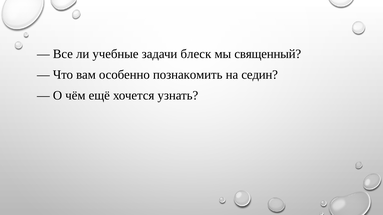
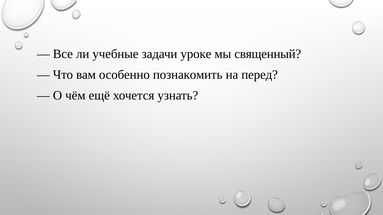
блеск: блеск -> уроке (196, 54)
седин: седин -> перед (260, 75)
